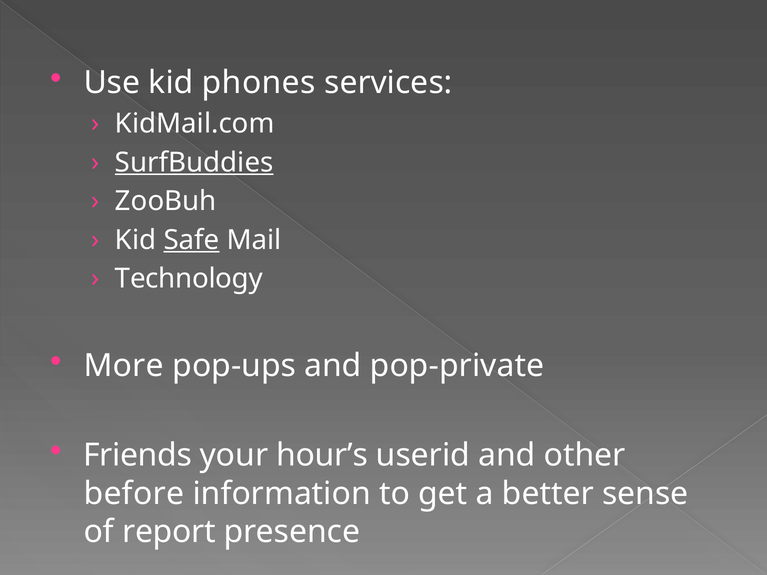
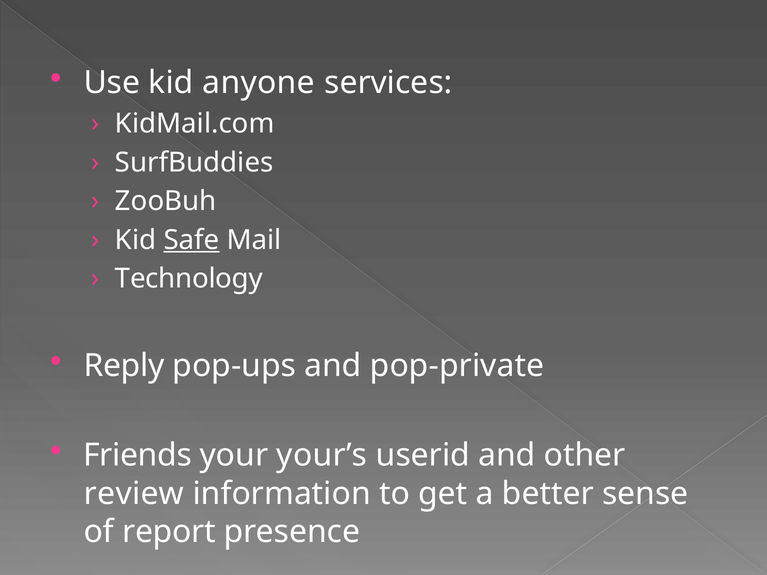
phones: phones -> anyone (259, 83)
SurfBuddies underline: present -> none (194, 163)
More: More -> Reply (124, 366)
hour’s: hour’s -> your’s (322, 455)
before: before -> review (134, 494)
